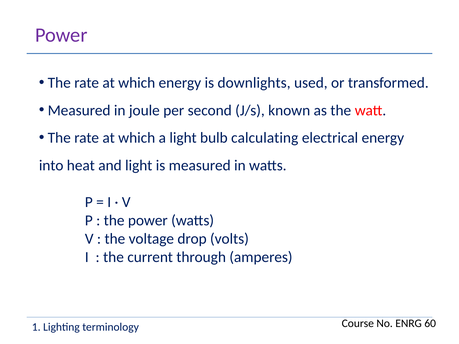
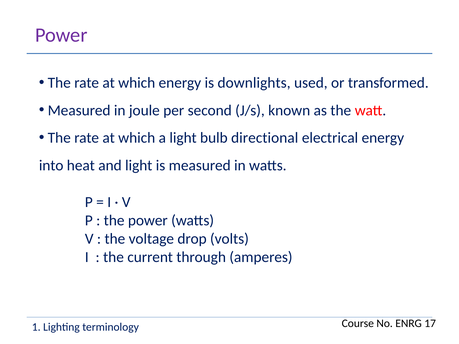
calculating: calculating -> directional (265, 138)
60: 60 -> 17 (430, 324)
